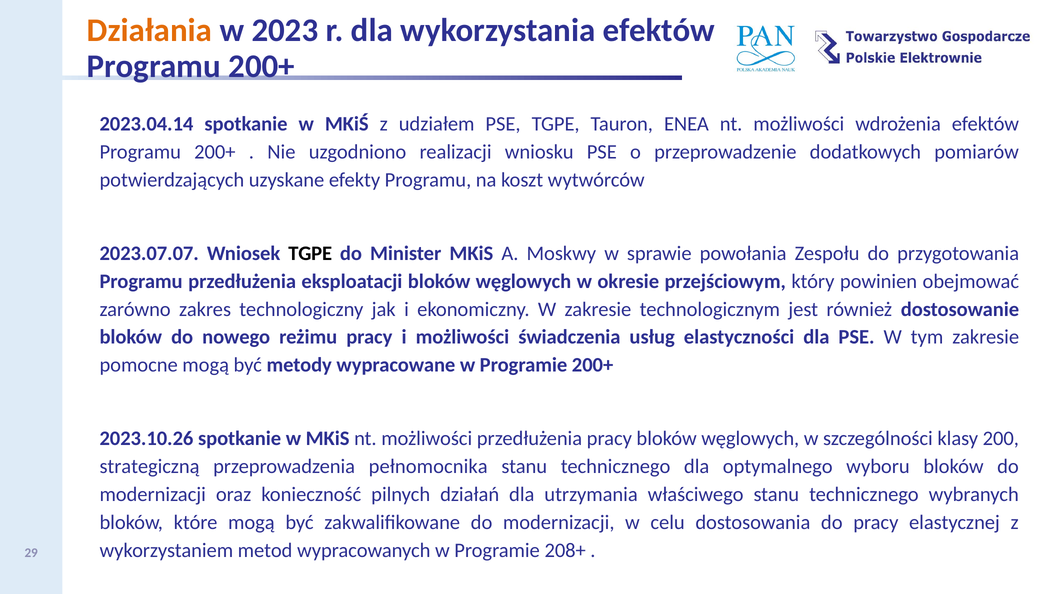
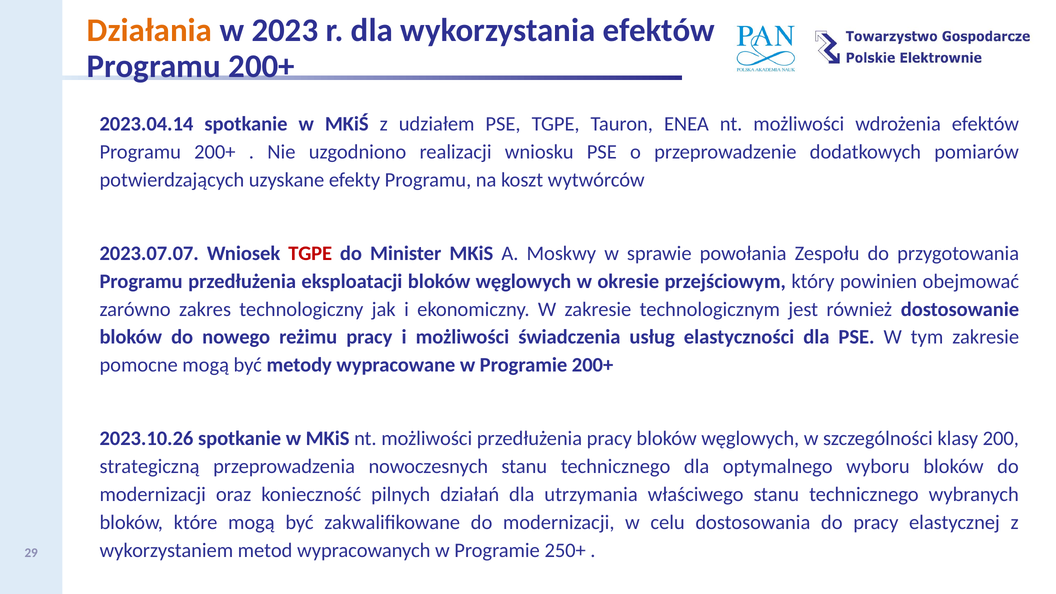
TGPE colour: black -> red (310, 253)
pełnomocnika: pełnomocnika -> nowoczesnych (428, 467)
208+: 208+ -> 250+ (565, 551)
